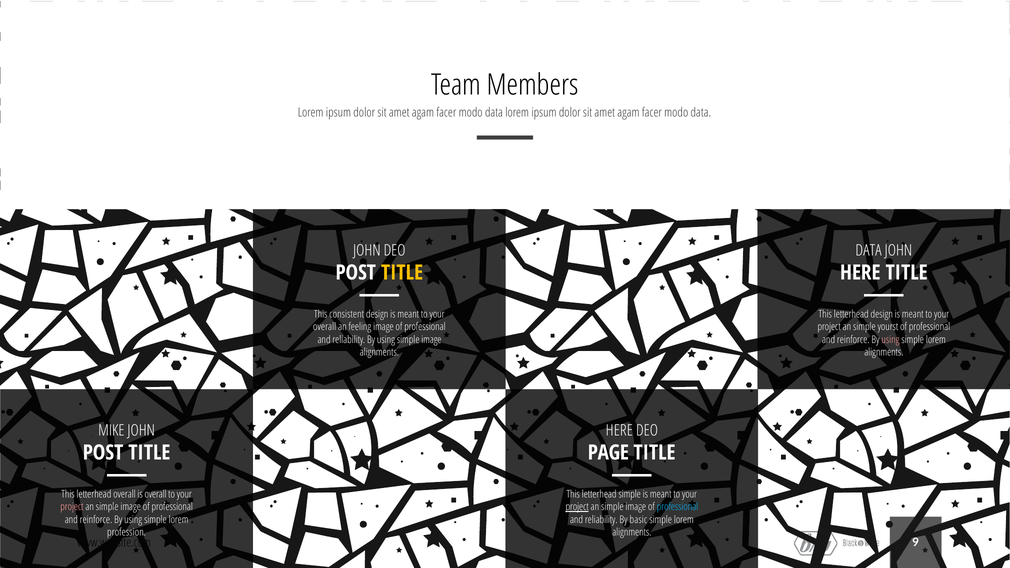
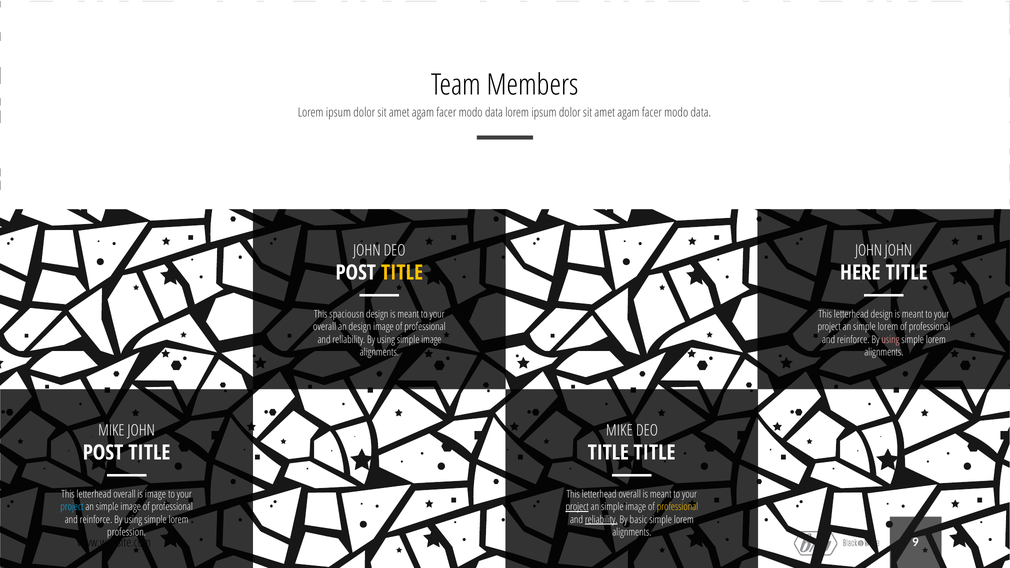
DATA: DATA -> JOHN (869, 250)
consistent: consistent -> spaciousn (347, 314)
an feeling: feeling -> design (360, 327)
an simple yourst: yourst -> lorem (888, 327)
HERE: HERE -> MIKE (619, 430)
PAGE: PAGE -> TITLE (608, 453)
is overall: overall -> image (155, 494)
simple: simple -> overall (630, 494)
project colour: pink -> light blue (72, 507)
professional colour: light blue -> yellow (677, 507)
reliability underline: none -> present (601, 520)
